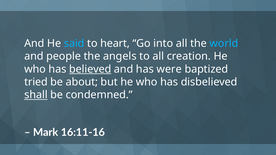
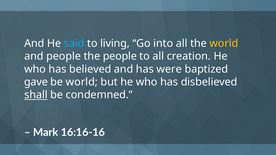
heart: heart -> living (115, 43)
world colour: light blue -> yellow (224, 43)
the angels: angels -> people (120, 56)
believed underline: present -> none (90, 69)
tried: tried -> gave (36, 82)
be about: about -> world (82, 82)
16:11-16: 16:11-16 -> 16:16-16 (83, 133)
